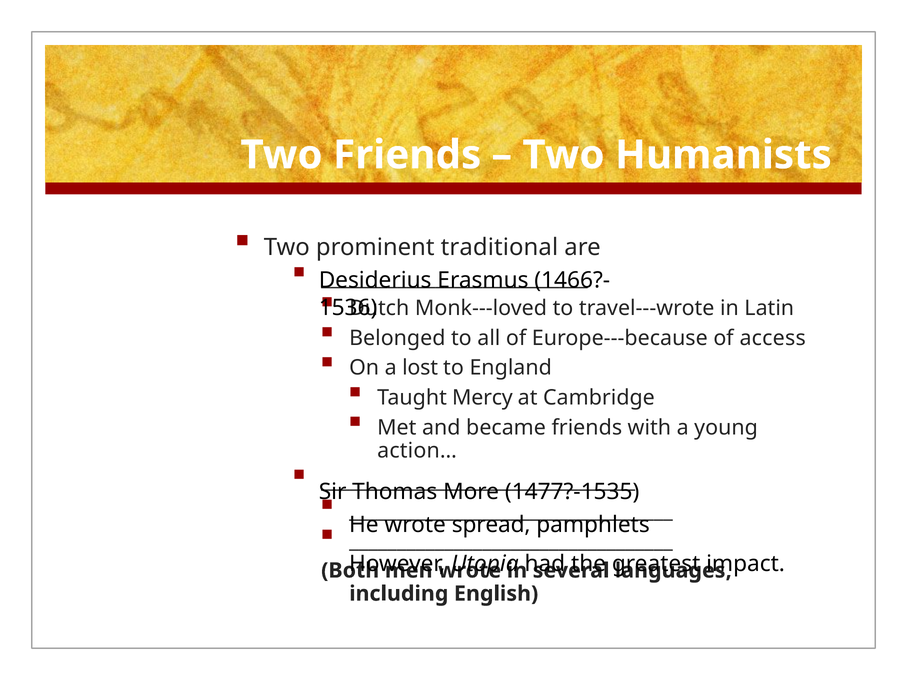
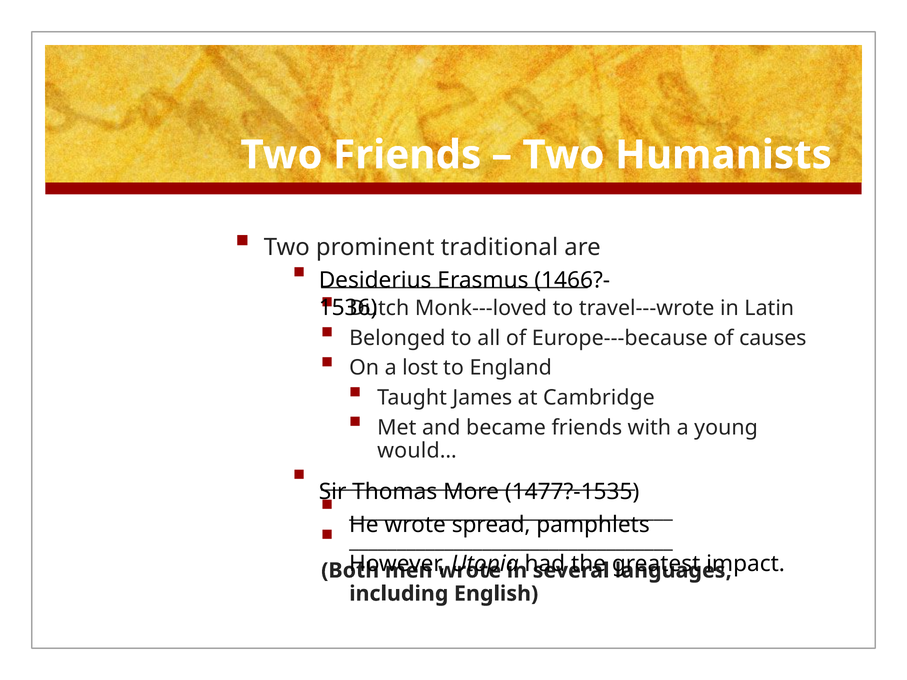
access: access -> causes (773, 338)
Mercy: Mercy -> James (482, 398)
action…: action… -> would… (417, 451)
